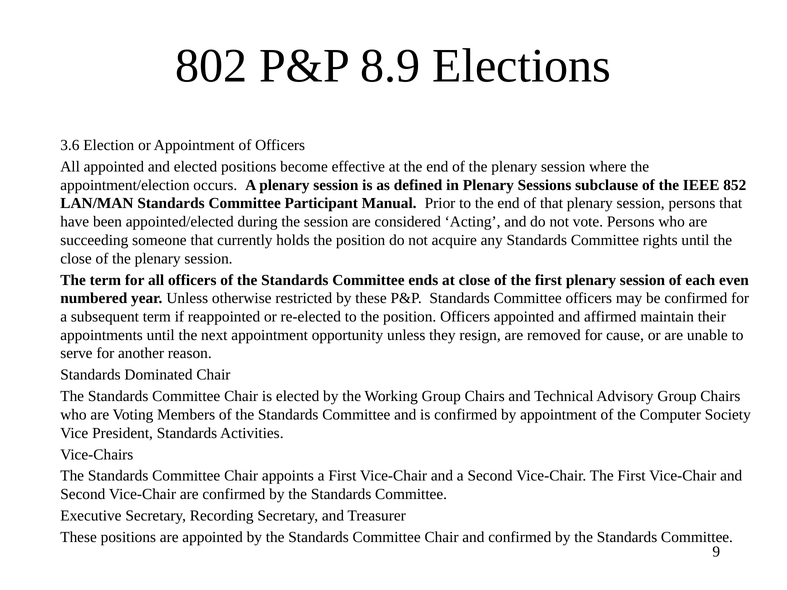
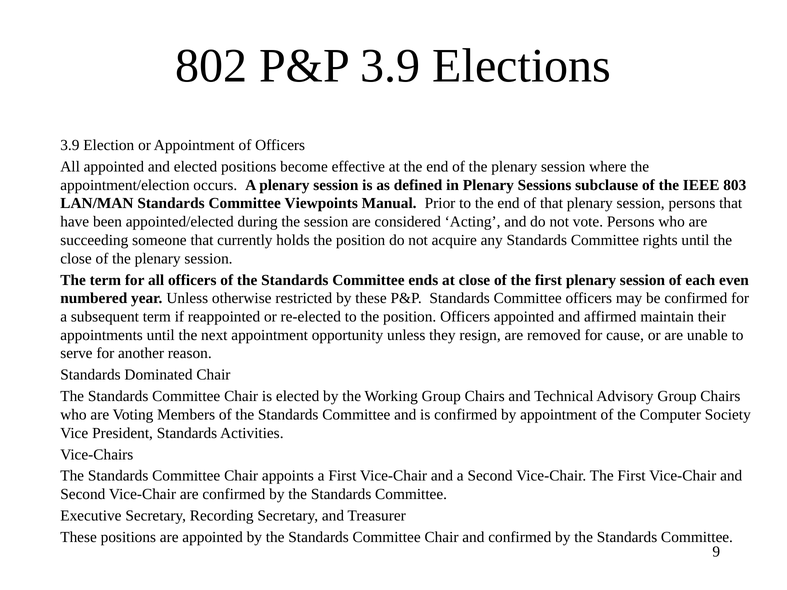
P&P 8.9: 8.9 -> 3.9 (390, 66)
3.6: 3.6 -> 3.9 (70, 145)
852: 852 -> 803 (735, 185)
Participant: Participant -> Viewpoints (321, 204)
